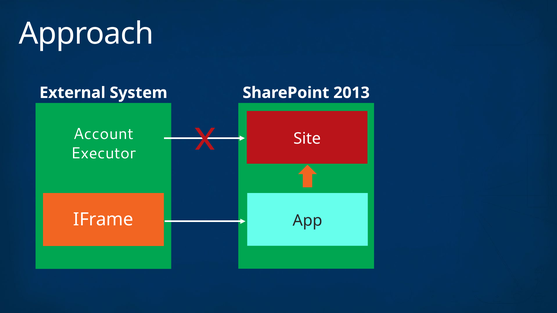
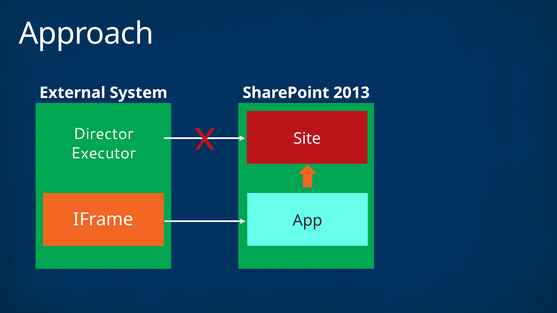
Account: Account -> Director (103, 134)
